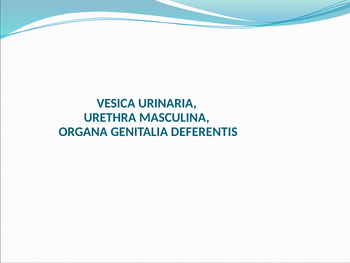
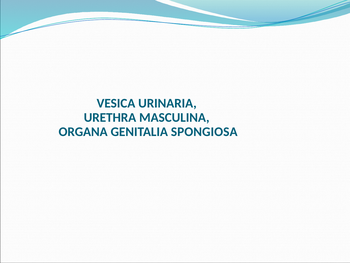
DEFERENTIS: DEFERENTIS -> SPONGIOSA (204, 132)
